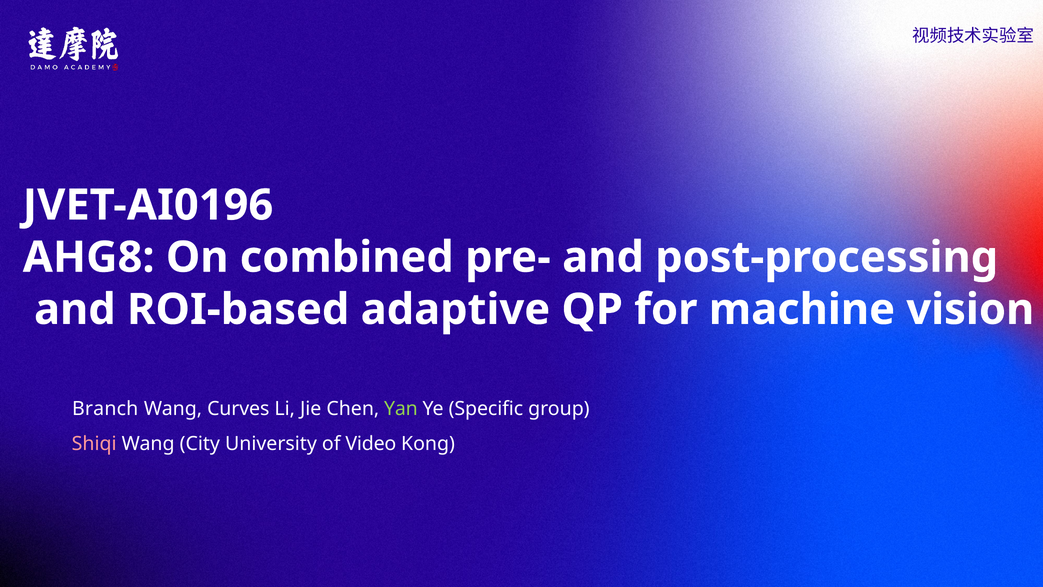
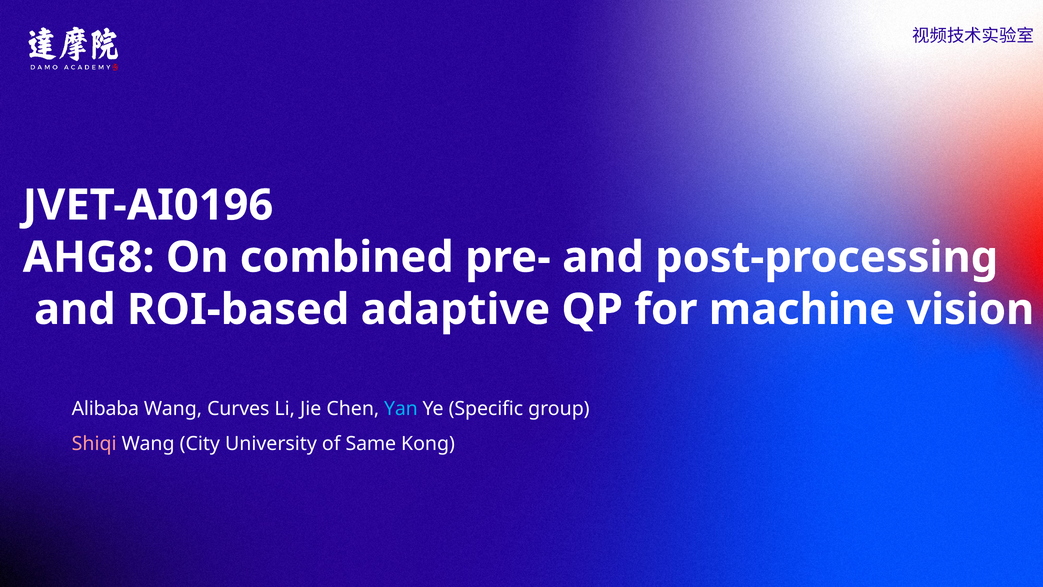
Branch: Branch -> Alibaba (105, 409)
Yan colour: light green -> light blue (401, 409)
Video: Video -> Same (371, 444)
